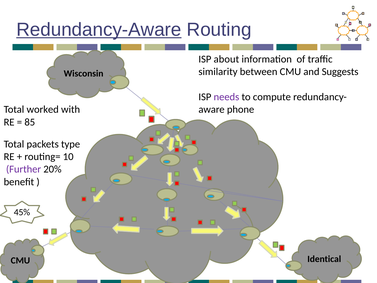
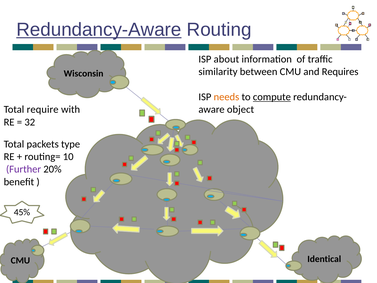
Suggests: Suggests -> Requires (340, 72)
needs colour: purple -> orange (226, 97)
compute underline: none -> present (272, 97)
worked: worked -> require (43, 109)
phone: phone -> object (241, 109)
85: 85 -> 32 (30, 122)
